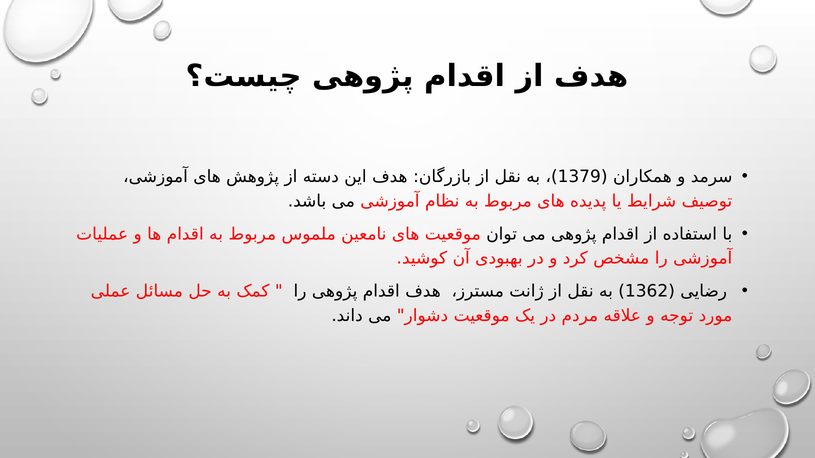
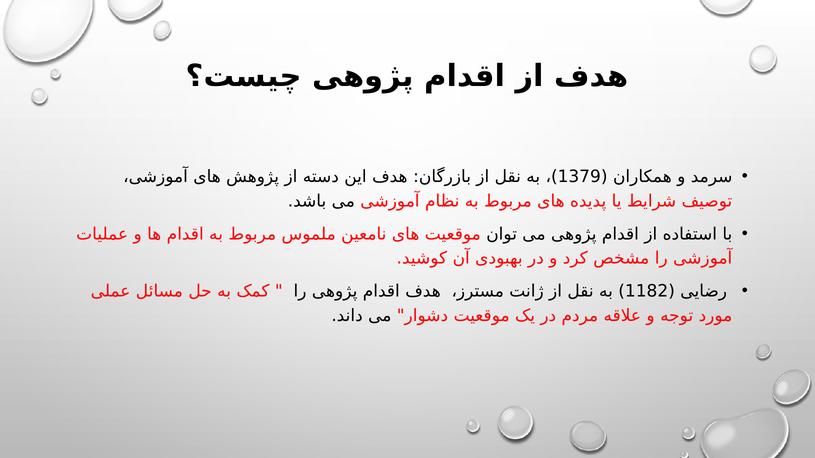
1362: 1362 -> 1182 (647, 292)
